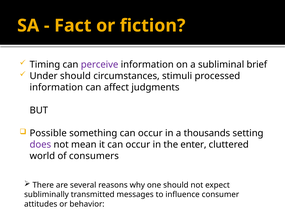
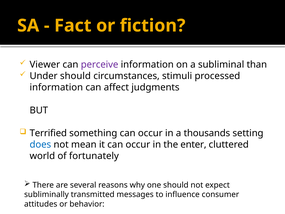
Timing: Timing -> Viewer (45, 65)
brief: brief -> than (257, 65)
Possible: Possible -> Terrified (48, 133)
does colour: purple -> blue (40, 144)
consumers: consumers -> fortunately (94, 156)
